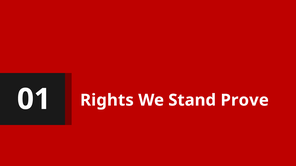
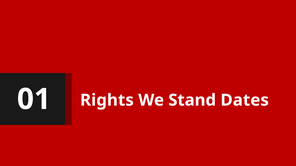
Prove: Prove -> Dates (245, 100)
